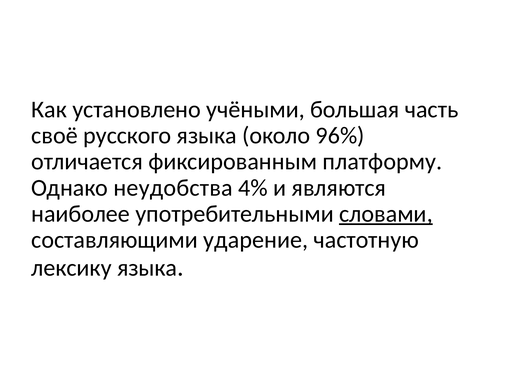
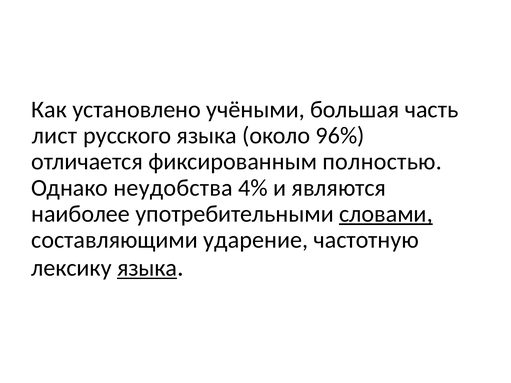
своё: своё -> лист (54, 136)
платформу: платформу -> полностью (382, 162)
языка underline: none -> present (147, 268)
